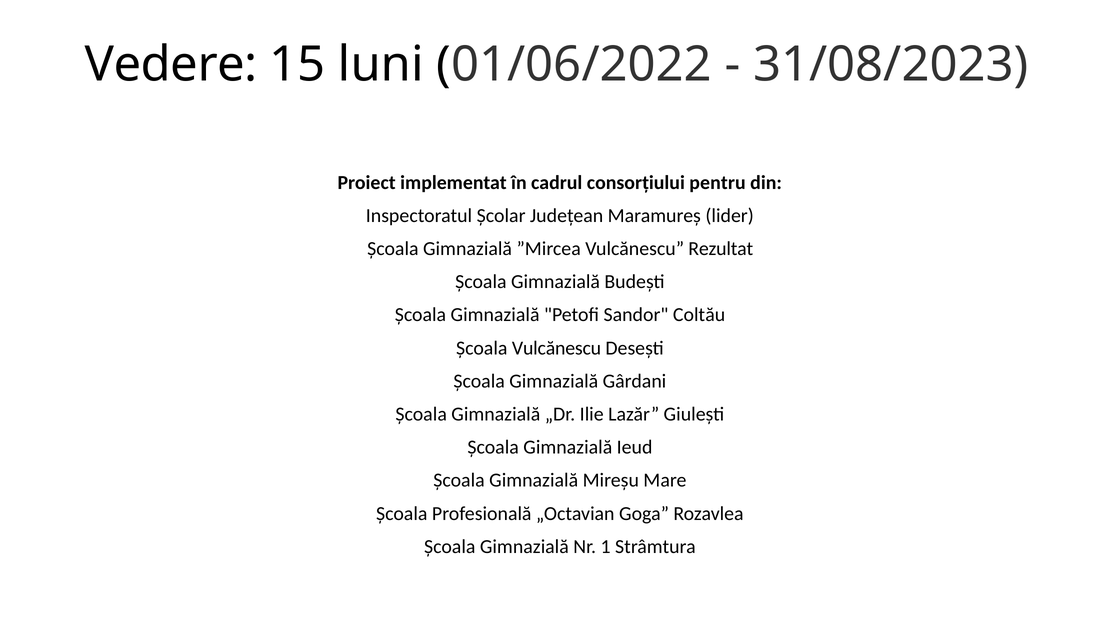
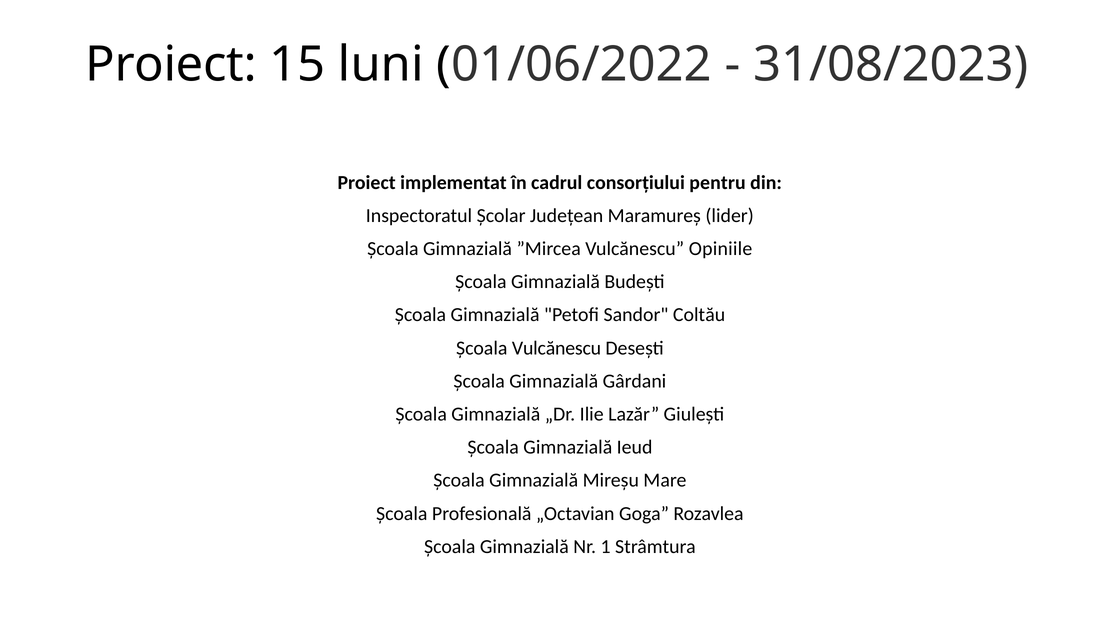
Vedere: Vedere -> Proiect (171, 65)
Rezultat: Rezultat -> Opiniile (721, 249)
